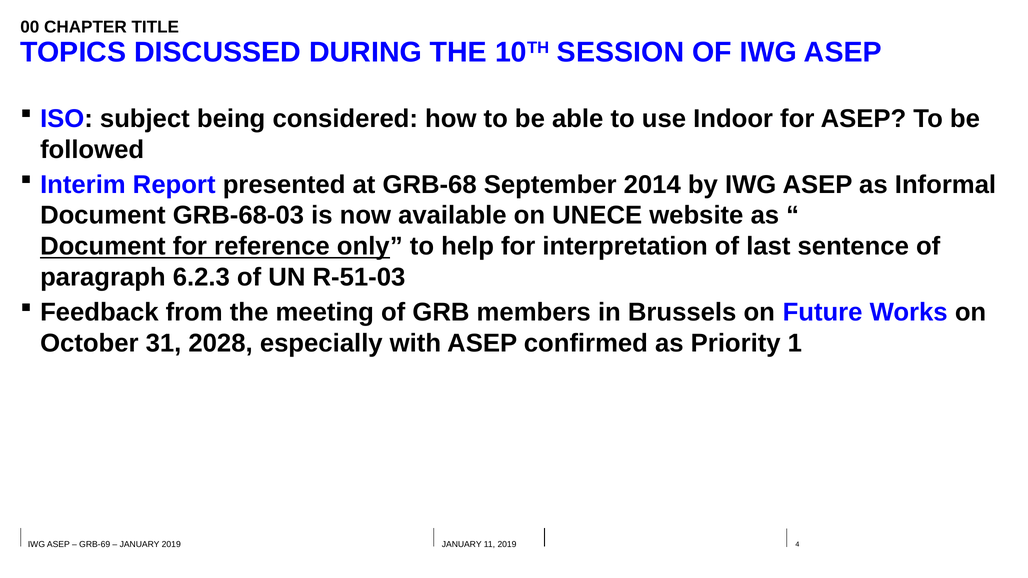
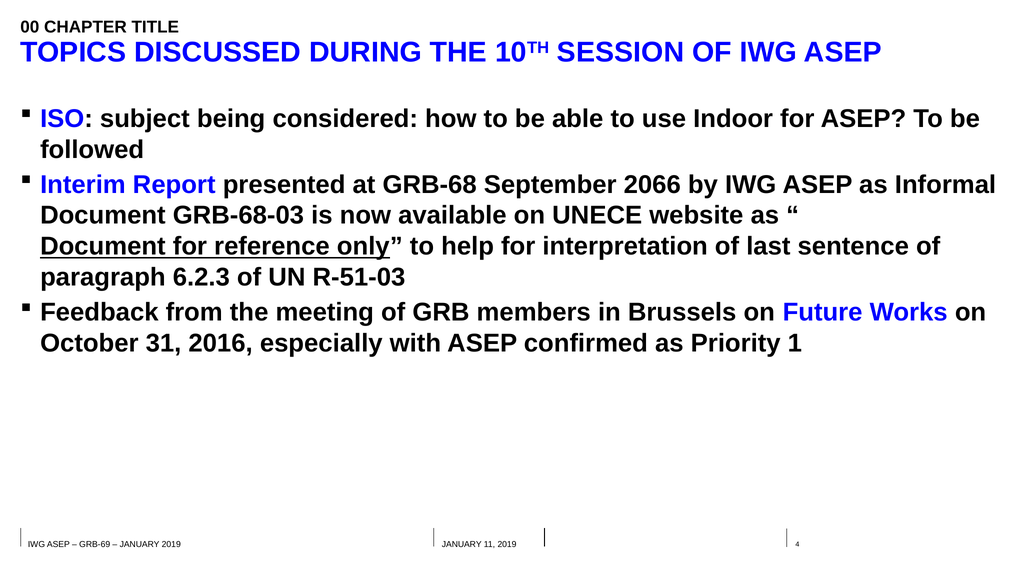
2014: 2014 -> 2066 (652, 185)
2028: 2028 -> 2016 (221, 343)
